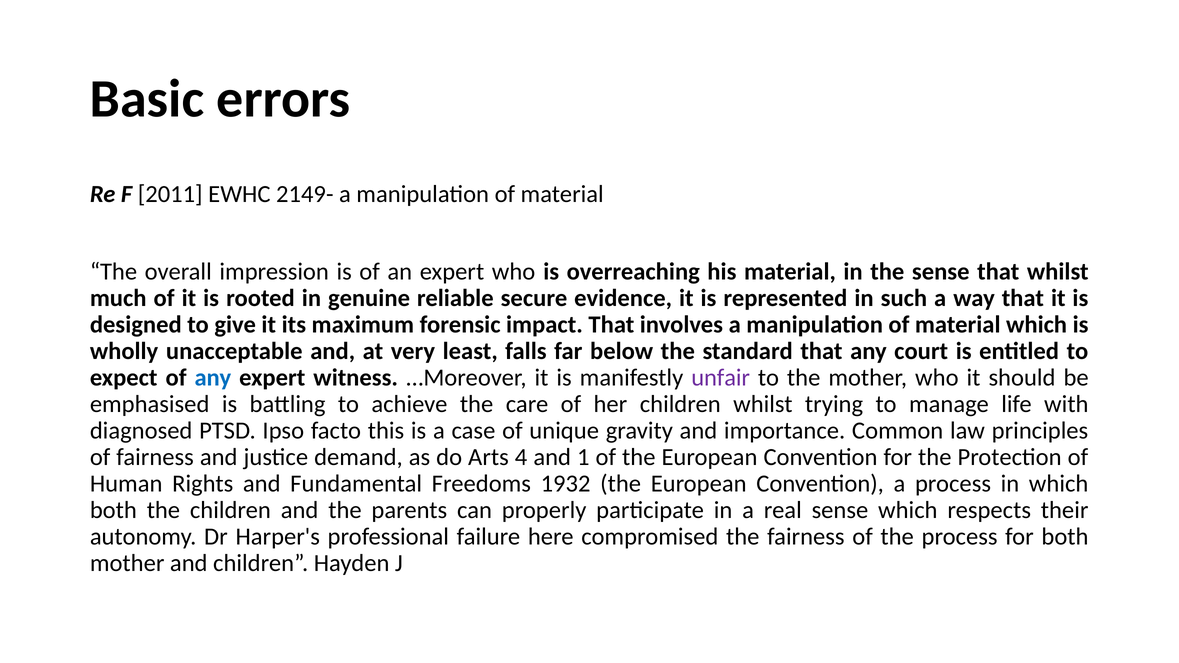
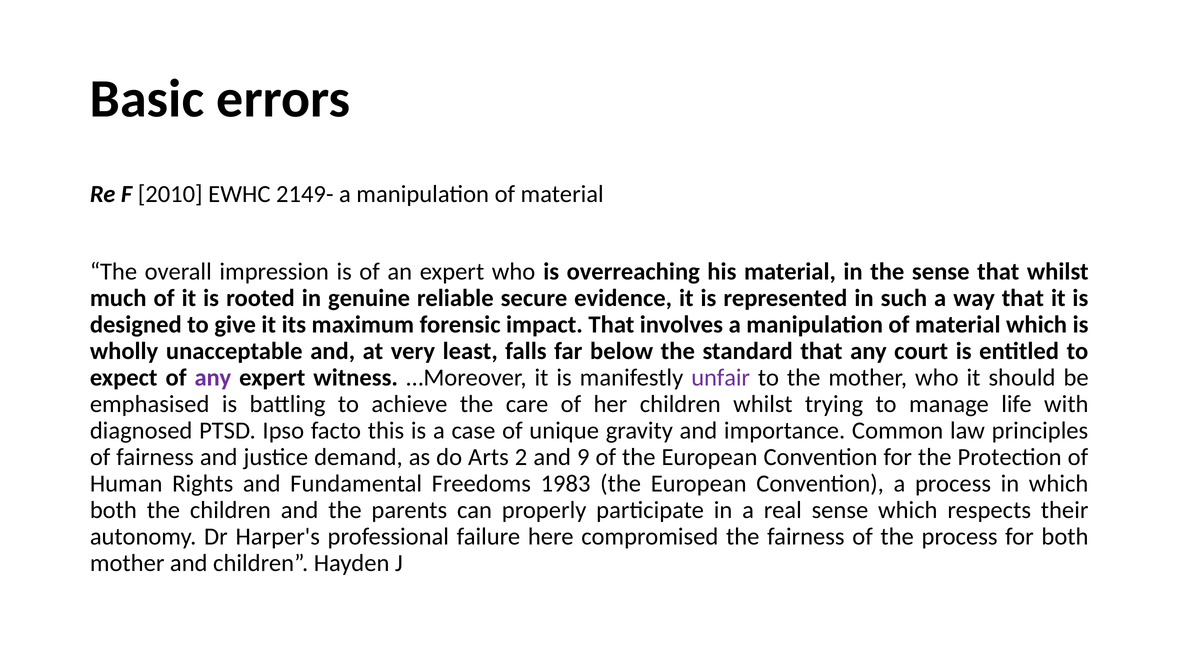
2011: 2011 -> 2010 (170, 194)
any colour: blue -> purple (213, 378)
4: 4 -> 2 (521, 457)
1: 1 -> 9 (583, 457)
1932: 1932 -> 1983 (566, 484)
